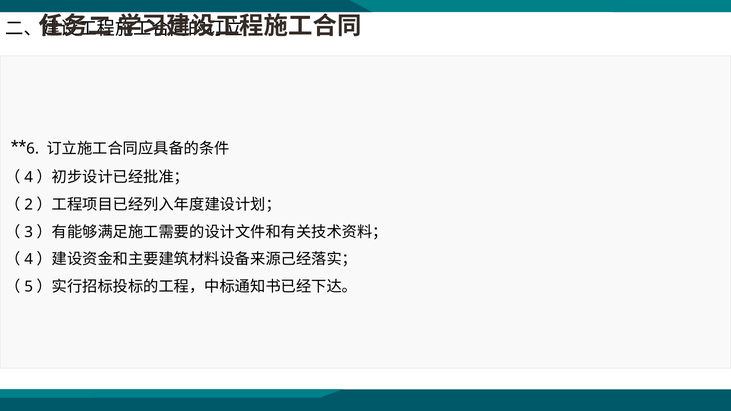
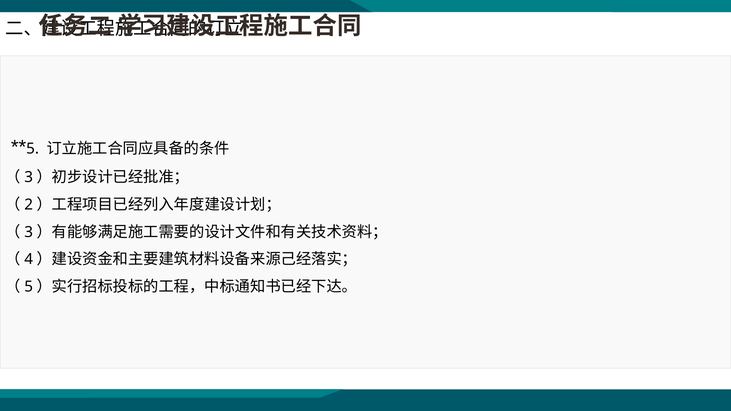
6: 6 -> 5 (33, 149)
4: 4 -> 3 (29, 177)
